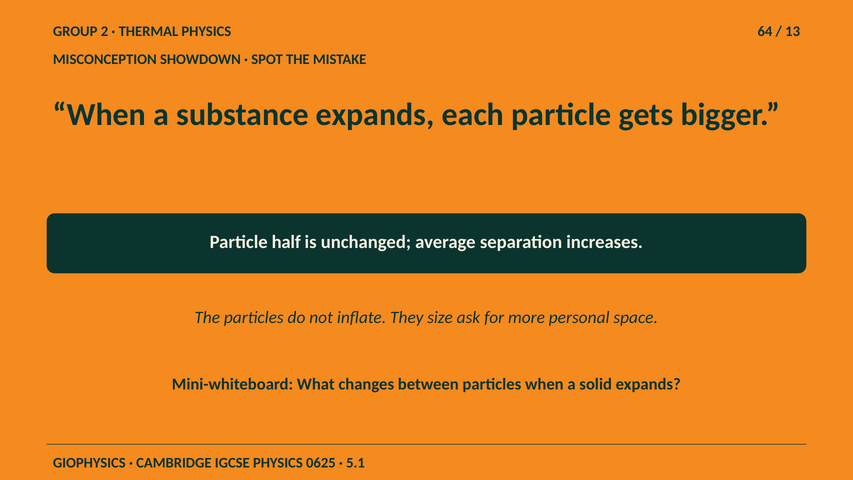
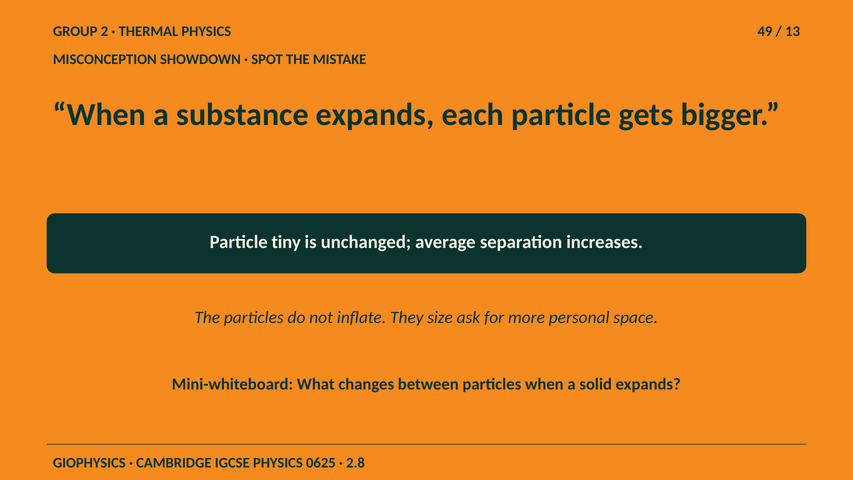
64: 64 -> 49 (765, 32)
half: half -> tiny (286, 242)
5.1: 5.1 -> 2.8 (356, 463)
